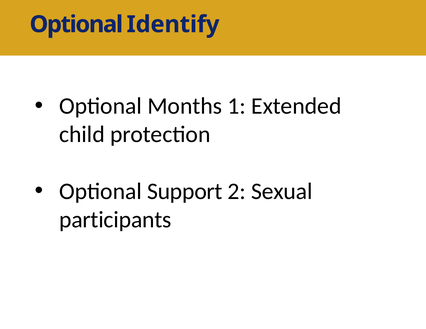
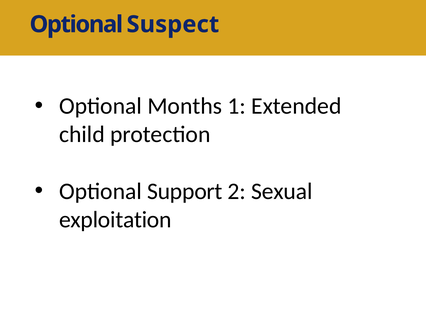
Identify: Identify -> Suspect (173, 24)
participants: participants -> exploitation (115, 220)
